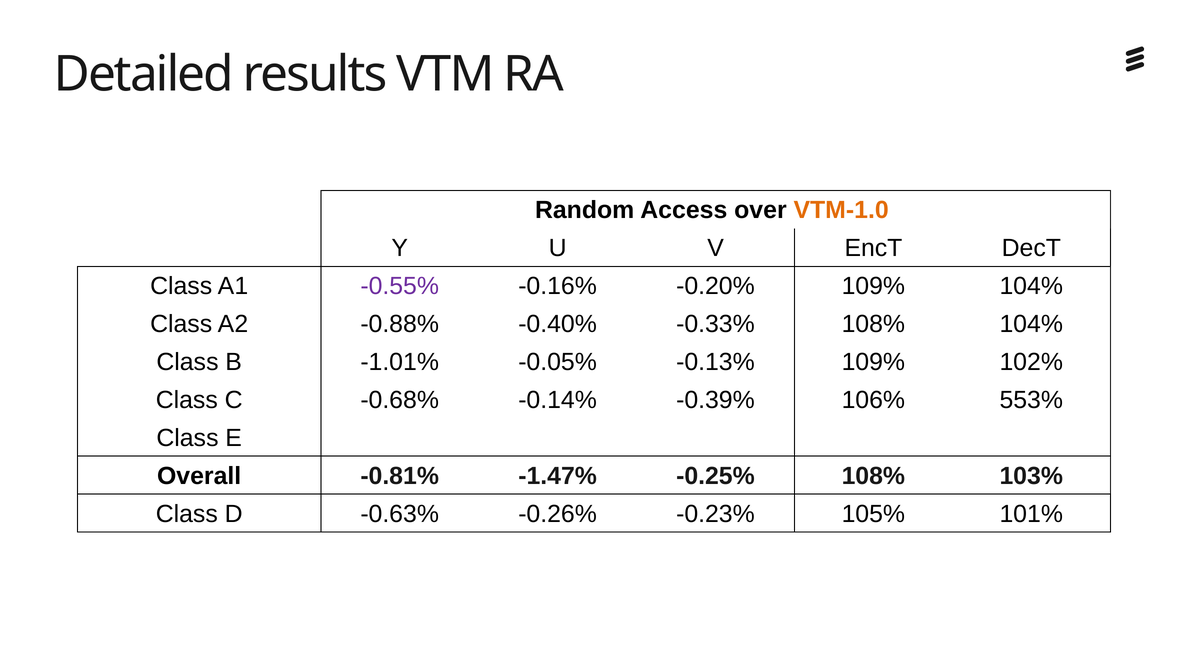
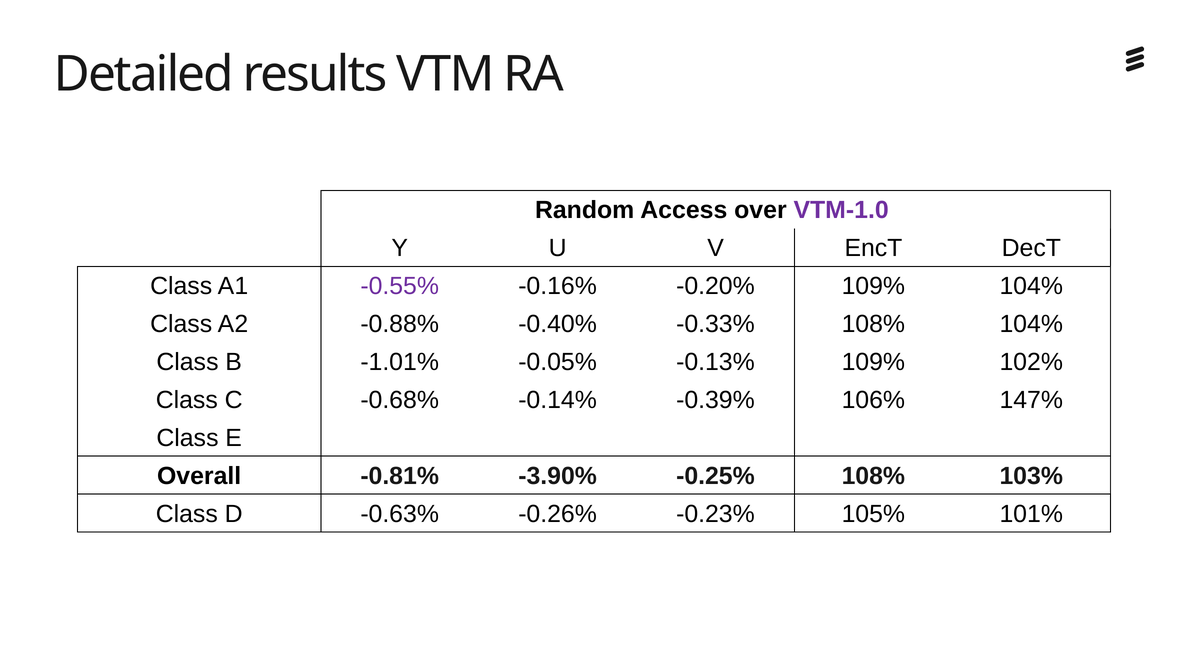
VTM-1.0 colour: orange -> purple (841, 210)
553%: 553% -> 147% (1031, 400)
-1.47%: -1.47% -> -3.90% (558, 476)
